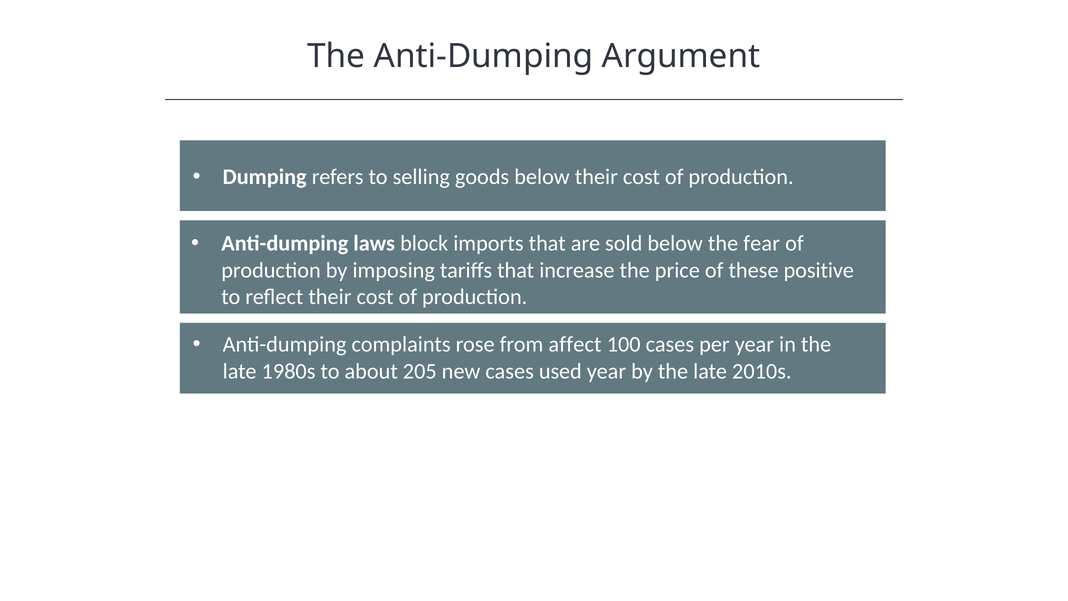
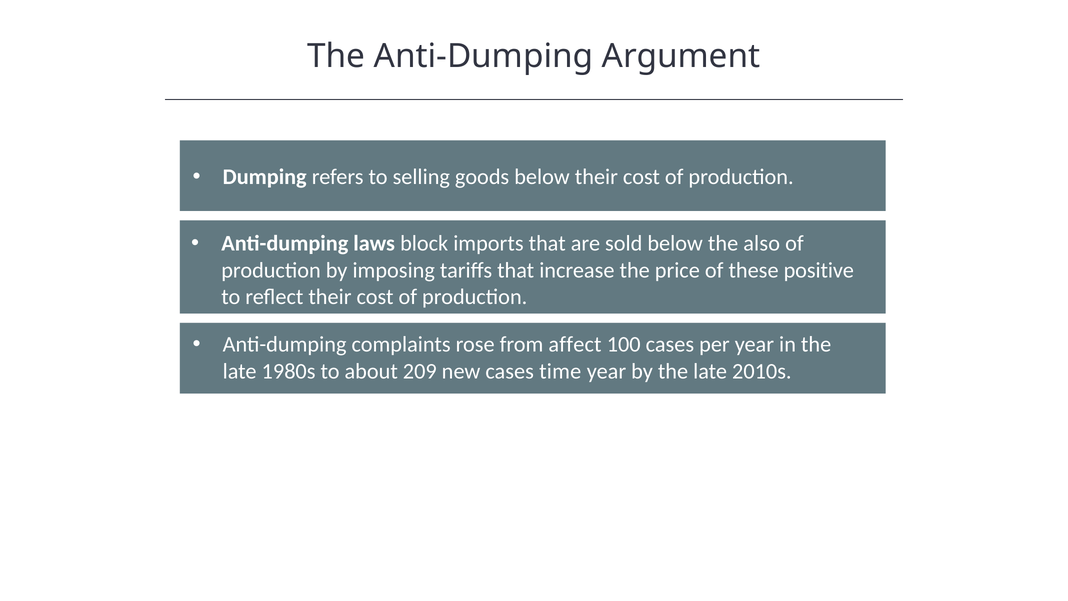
fear: fear -> also (762, 243)
205: 205 -> 209 (420, 371)
used: used -> time (560, 371)
